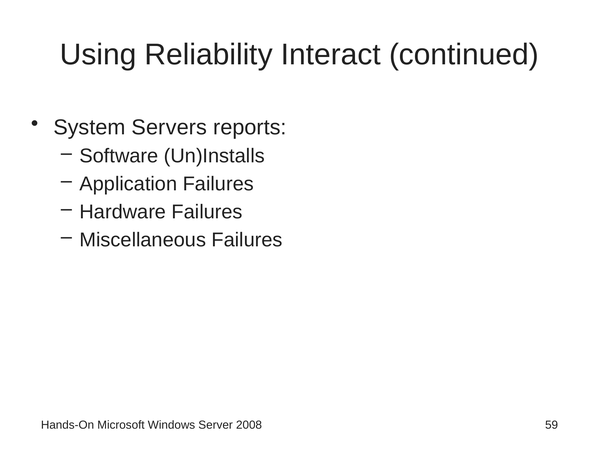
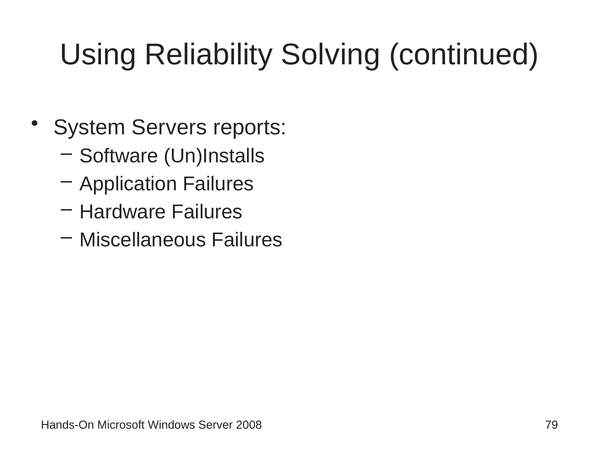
Interact: Interact -> Solving (331, 54)
59: 59 -> 79 (552, 425)
